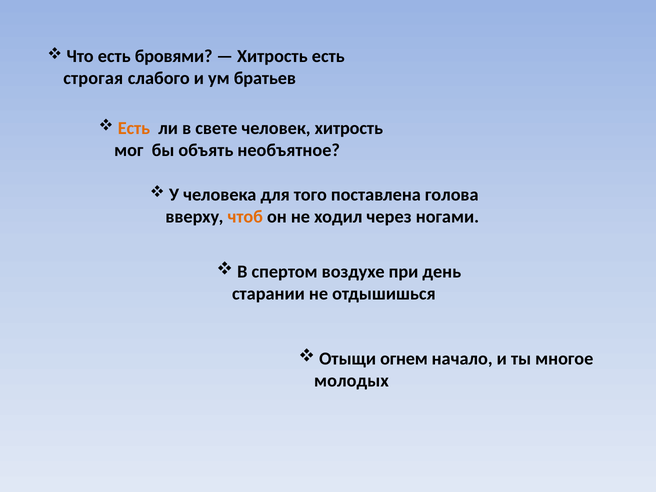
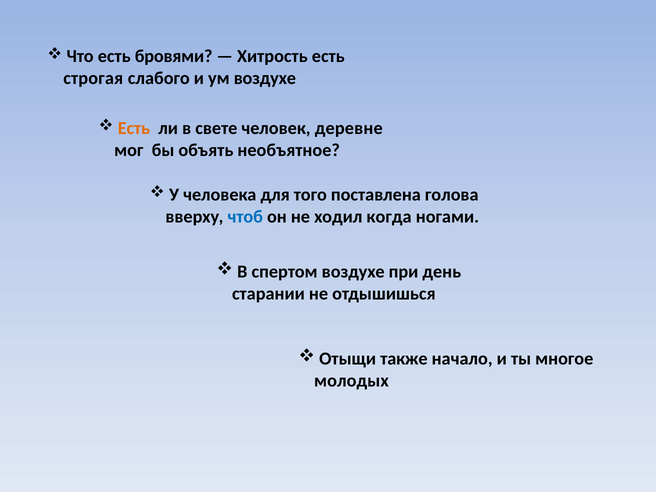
ум братьев: братьев -> воздухе (265, 78)
человек хитрость: хитрость -> деревне (349, 128)
чтоб colour: orange -> blue (245, 217)
через: через -> когда (389, 217)
огнем: огнем -> также (404, 359)
